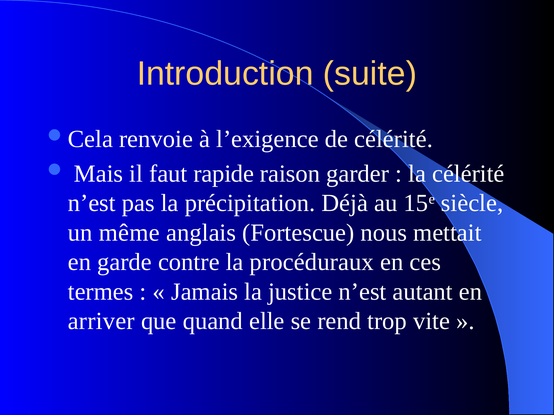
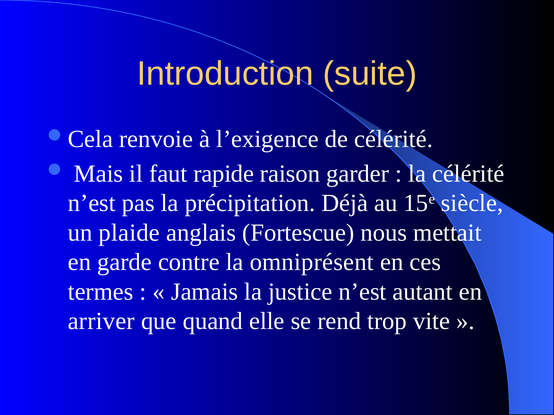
même: même -> plaide (129, 233)
procéduraux: procéduraux -> omniprésent (312, 262)
